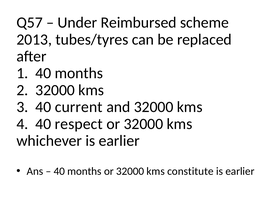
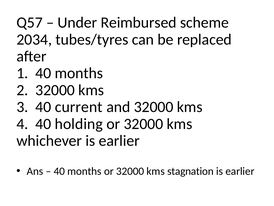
2013: 2013 -> 2034 (34, 39)
respect: respect -> holding (79, 124)
constitute: constitute -> stagnation (190, 171)
